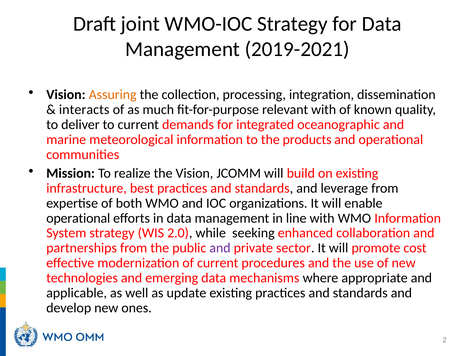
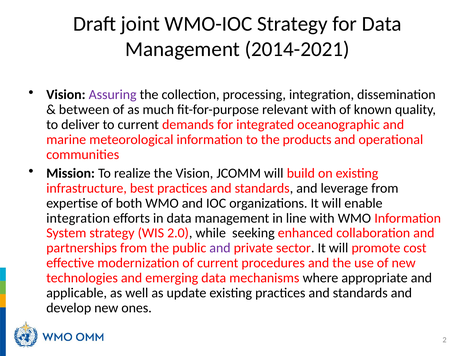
2019-2021: 2019-2021 -> 2014-2021 (297, 49)
Assuring colour: orange -> purple (113, 95)
interacts: interacts -> between (84, 110)
operational: operational -> integration (78, 218)
